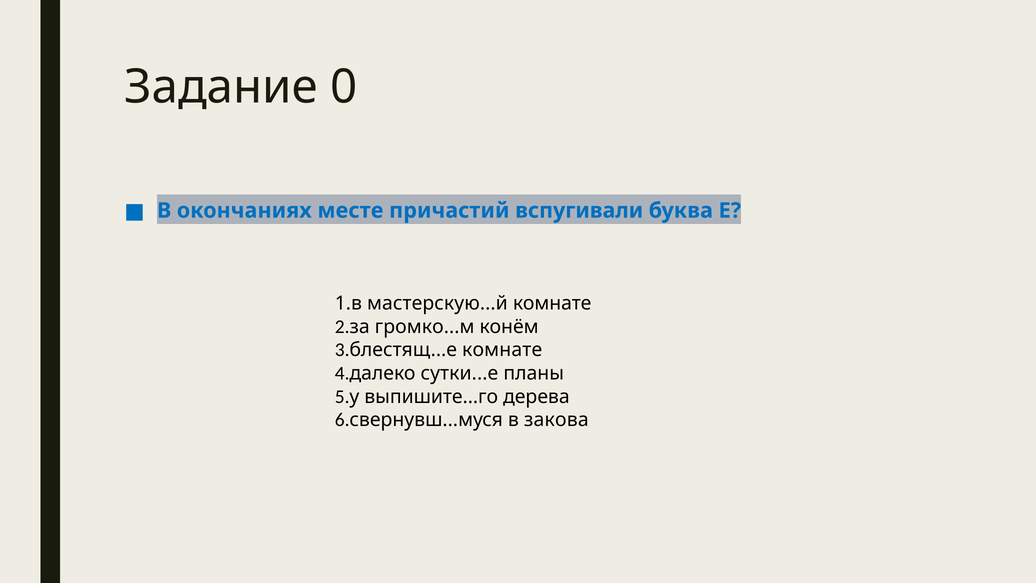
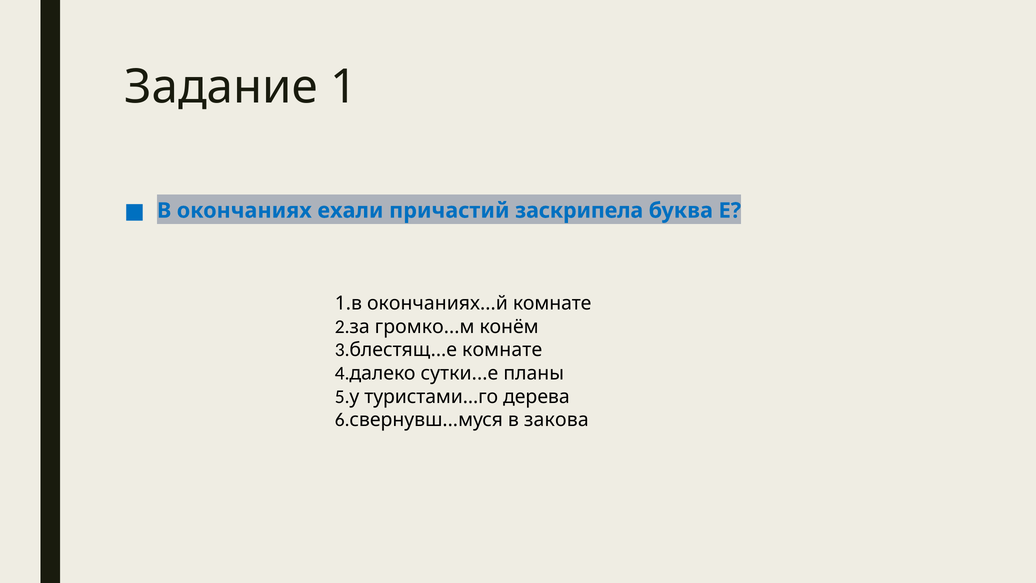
0: 0 -> 1 (344, 87)
месте: месте -> ехали (350, 210)
вспугивали: вспугивали -> заскрипела (579, 210)
мастерскую...й: мастерскую...й -> окончаниях...й (437, 303)
выпишите...го: выпишите...го -> туристами...го (431, 396)
